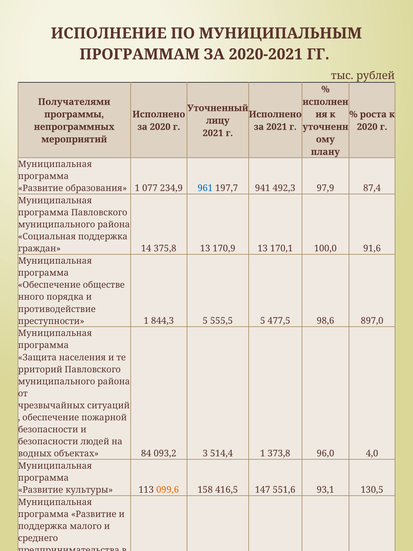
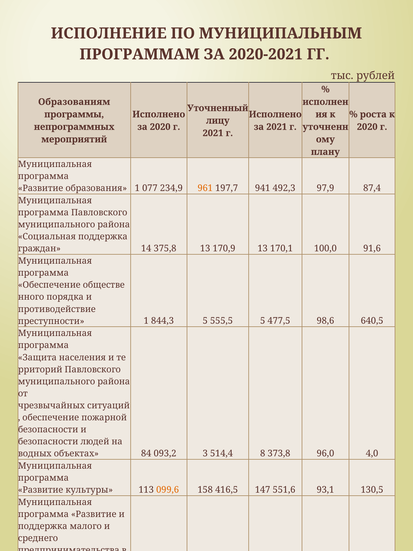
Получателями: Получателями -> Образованиям (74, 102)
961 colour: blue -> orange (205, 188)
897,0: 897,0 -> 640,5 (372, 321)
514,4 1: 1 -> 8 (263, 453)
